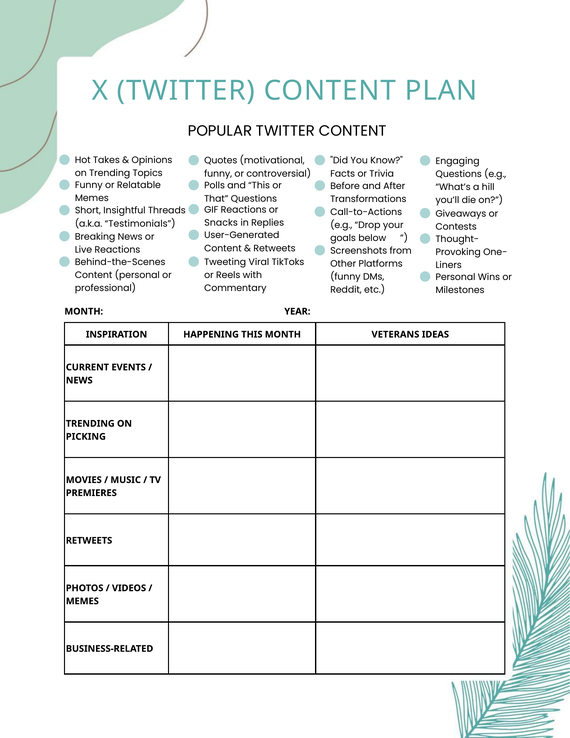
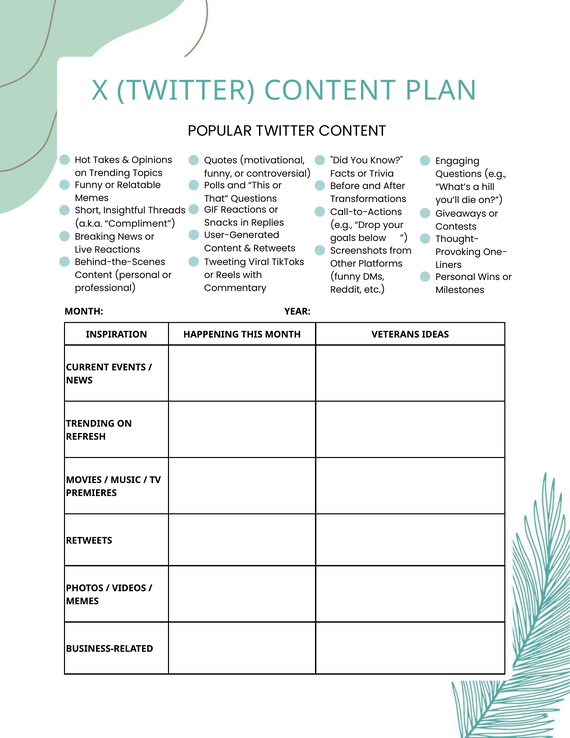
Testimonials: Testimonials -> Compliment (140, 223)
PICKING: PICKING -> REFRESH (86, 436)
